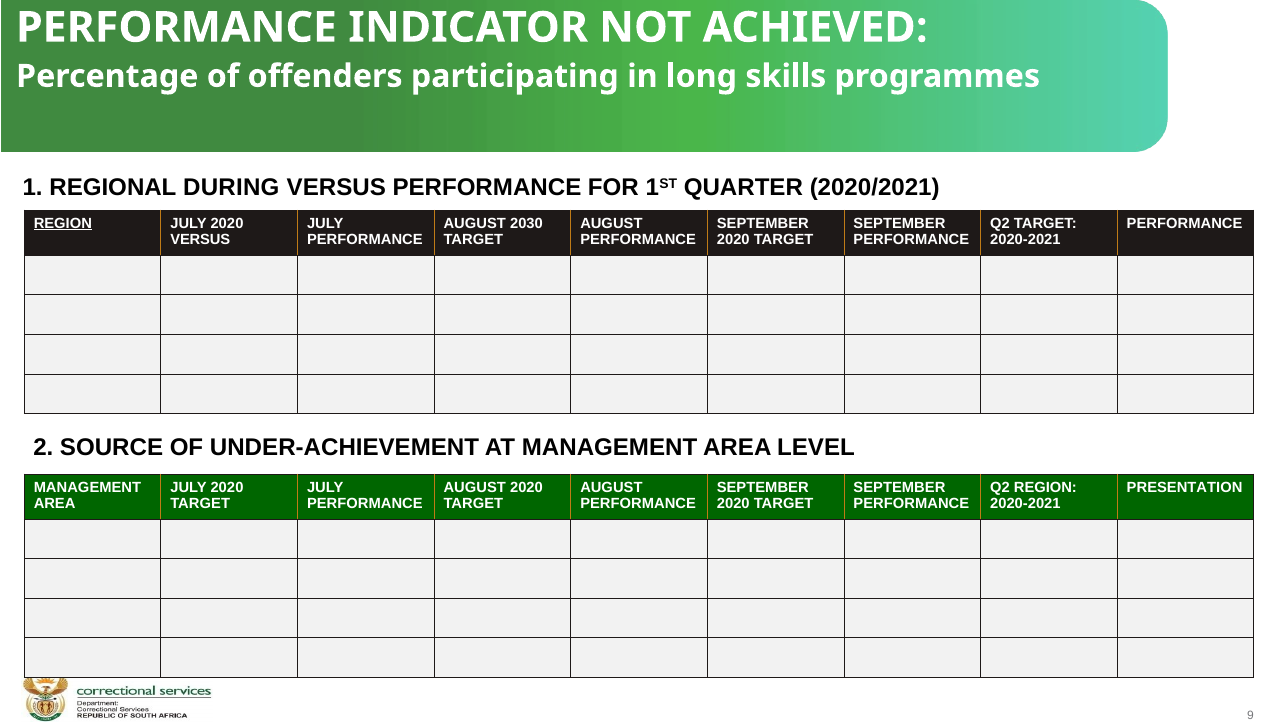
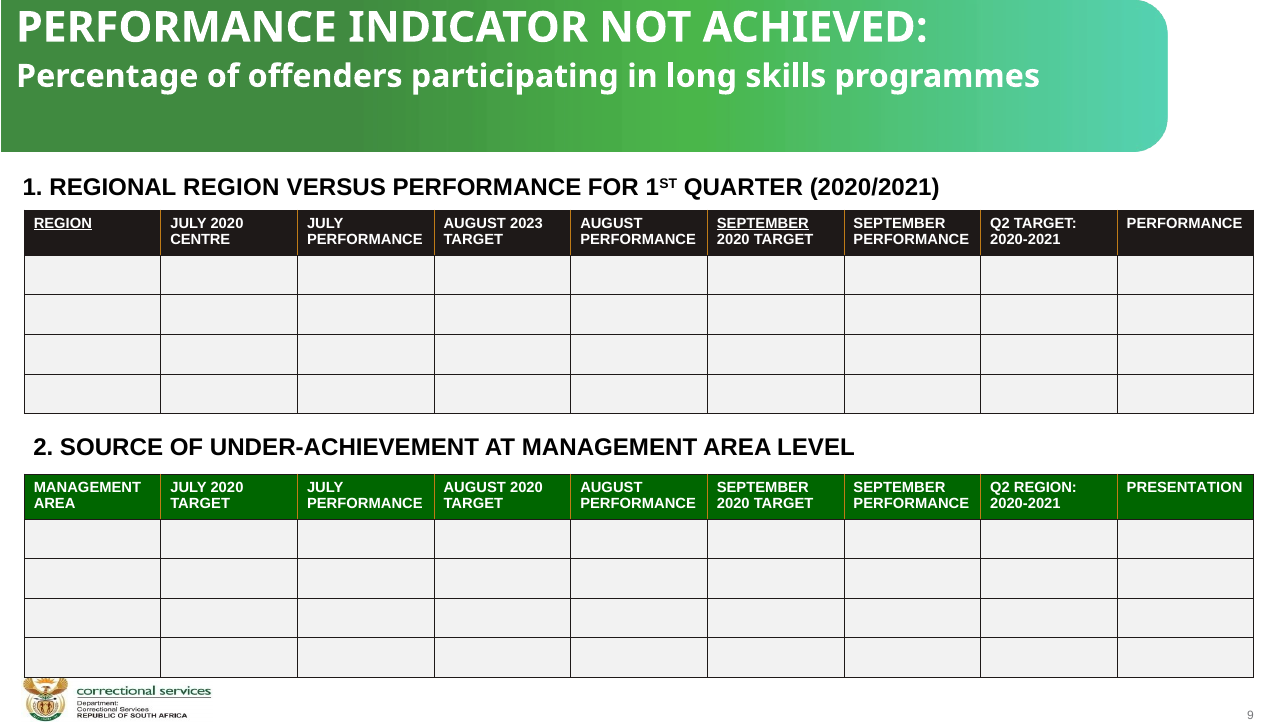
REGIONAL DURING: DURING -> REGION (231, 188)
2030: 2030 -> 2023 (526, 223)
SEPTEMBER underline: none -> present (763, 223)
VERSUS: VERSUS -> CENTRE (200, 240)
